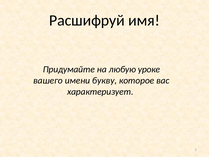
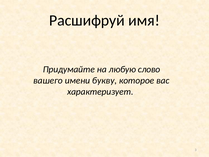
уроке: уроке -> слово (149, 69)
